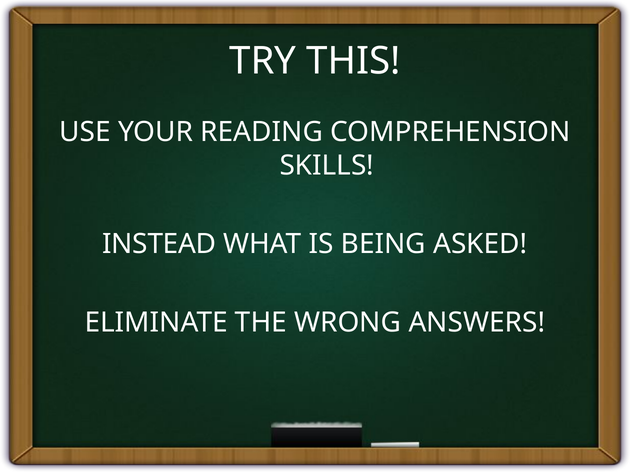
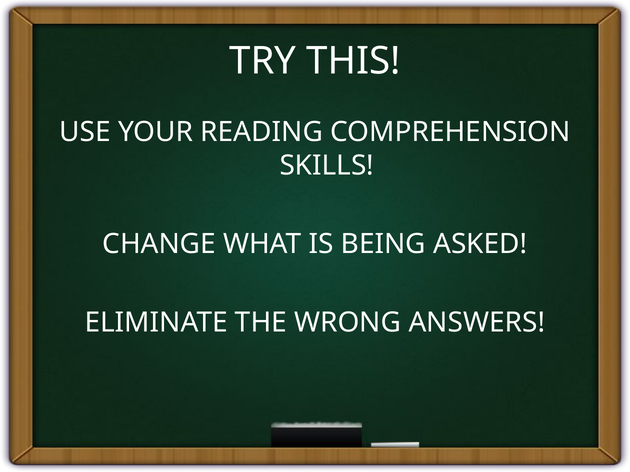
INSTEAD: INSTEAD -> CHANGE (159, 244)
